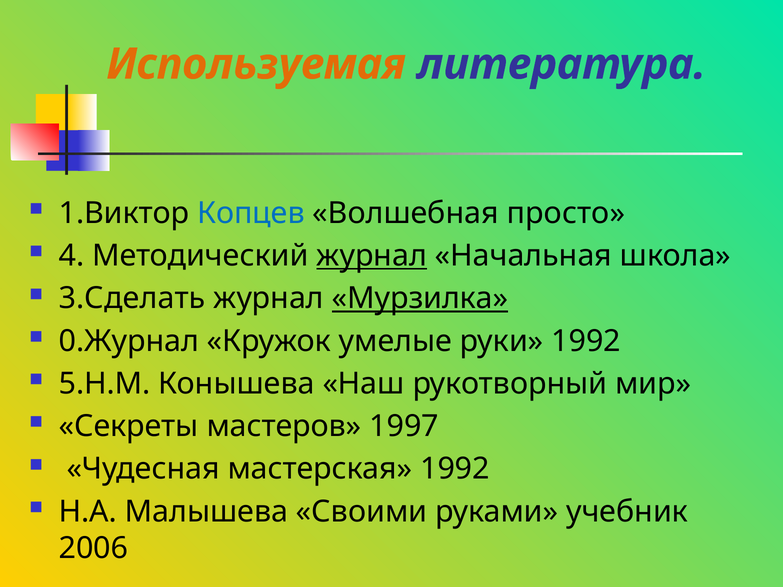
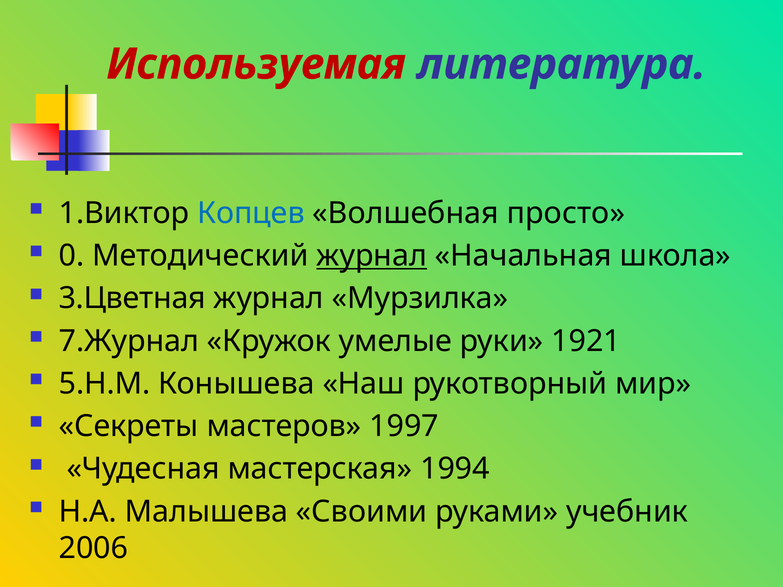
Используемая colour: orange -> red (256, 64)
4: 4 -> 0 (71, 256)
3.Сделать: 3.Сделать -> 3.Цветная (132, 298)
Мурзилка underline: present -> none (420, 298)
0.Журнал: 0.Журнал -> 7.Журнал (129, 341)
руки 1992: 1992 -> 1921 (586, 341)
мастерская 1992: 1992 -> 1994 (455, 469)
